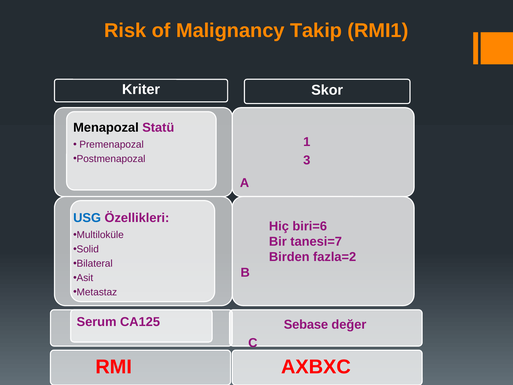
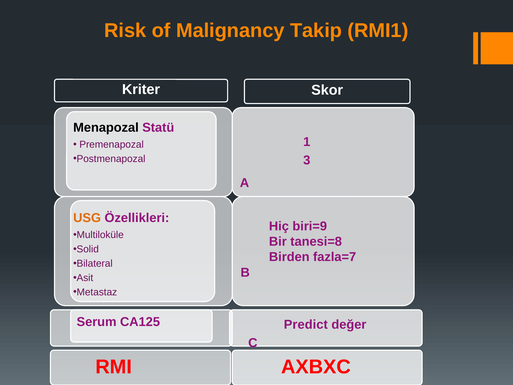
USG colour: blue -> orange (87, 218)
biri=6: biri=6 -> biri=9 (310, 226)
tanesi=7: tanesi=7 -> tanesi=8 (316, 242)
fazla=2: fazla=2 -> fazla=7 (335, 257)
Sebase: Sebase -> Predict (306, 325)
